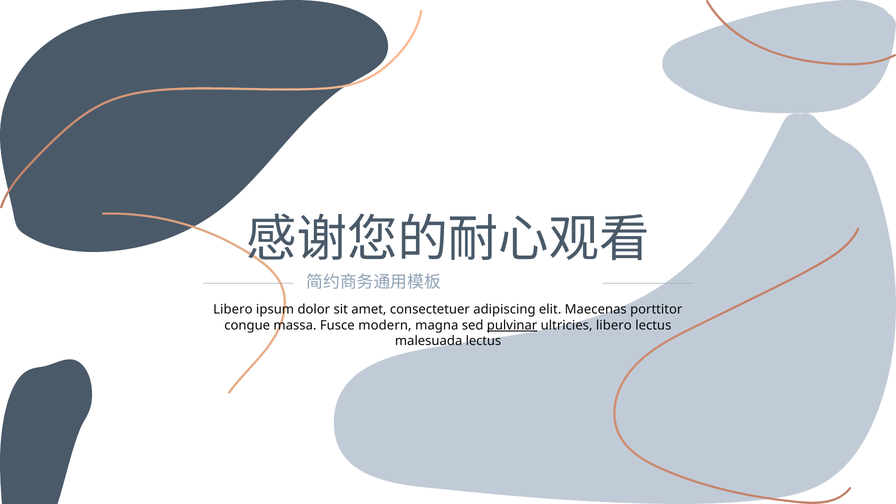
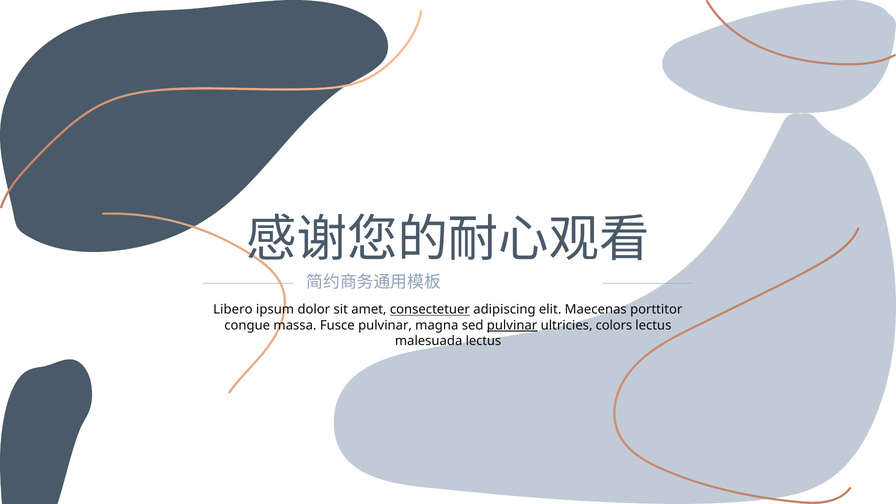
consectetuer underline: none -> present (430, 310)
Fusce modern: modern -> pulvinar (385, 325)
ultricies libero: libero -> colors (614, 325)
